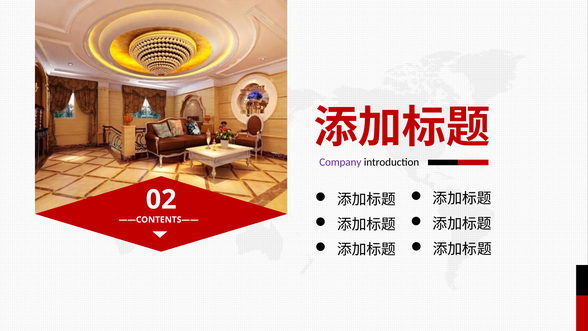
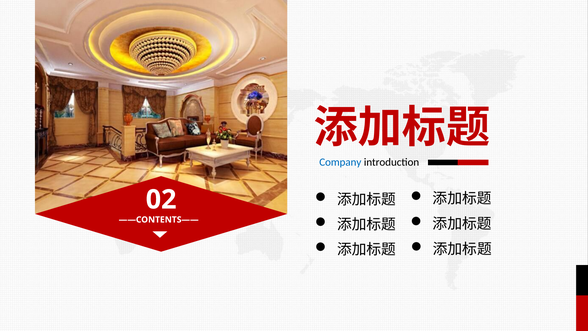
Company colour: purple -> blue (340, 162)
